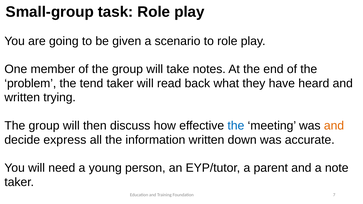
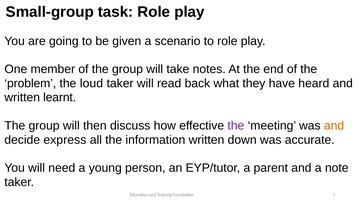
tend: tend -> loud (91, 83)
trying: trying -> learnt (60, 98)
the colour: blue -> purple (236, 126)
